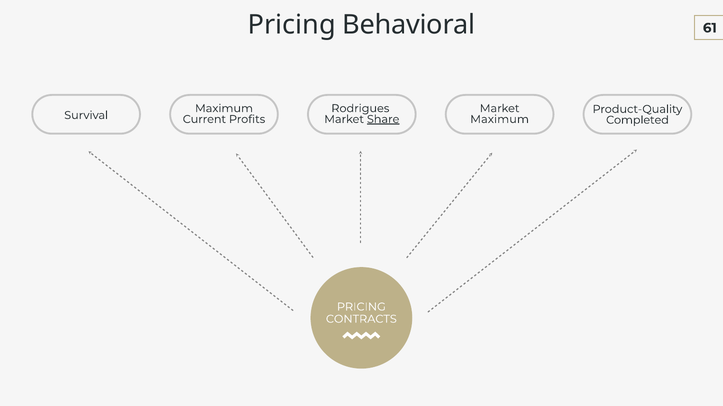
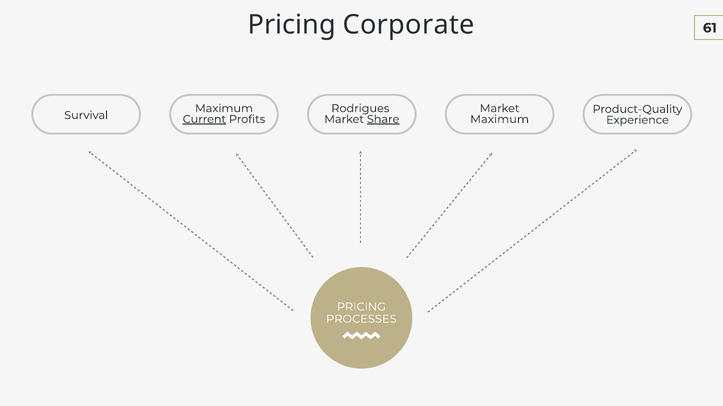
Behavioral: Behavioral -> Corporate (409, 25)
Current underline: none -> present (204, 119)
Completed: Completed -> Experience (637, 120)
CONTRACTS: CONTRACTS -> PROCESSES (361, 320)
